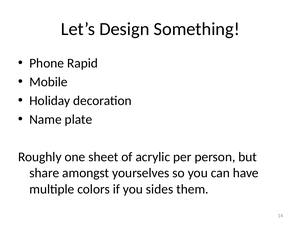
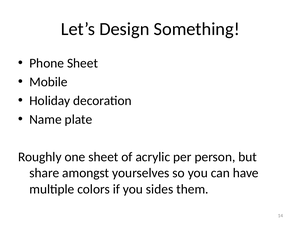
Phone Rapid: Rapid -> Sheet (83, 63)
